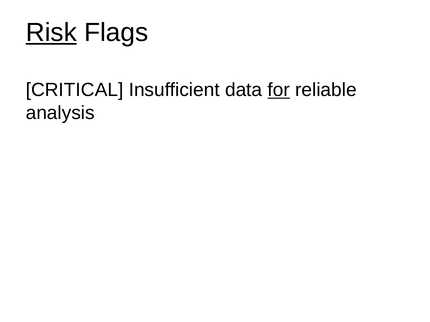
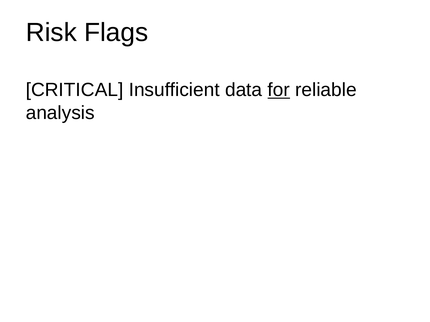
Risk underline: present -> none (51, 33)
